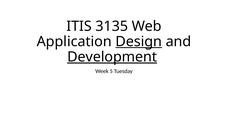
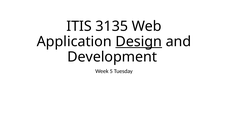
Development underline: present -> none (112, 57)
